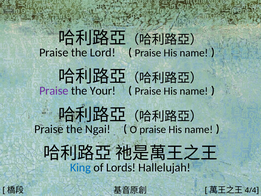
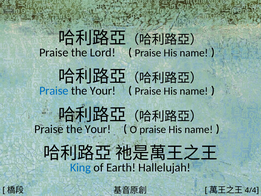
Praise colour: purple -> blue (54, 91)
Ngai: Ngai -> Your (98, 129)
Lords: Lords -> Earth (121, 167)
